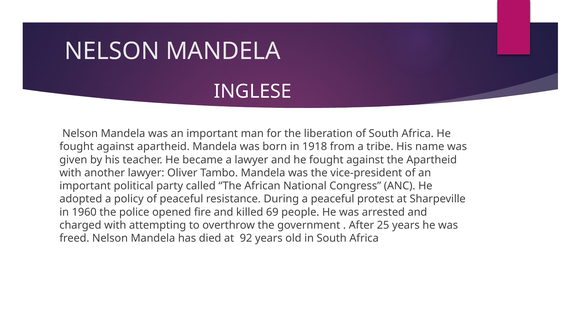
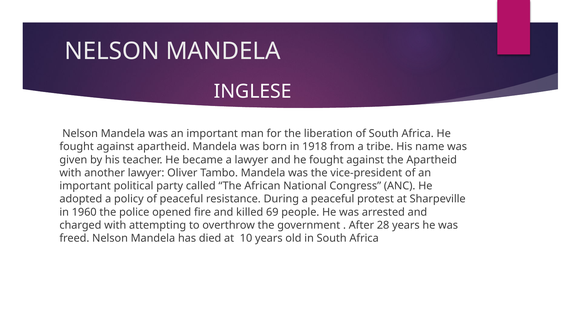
25: 25 -> 28 (383, 225)
92: 92 -> 10 (246, 238)
